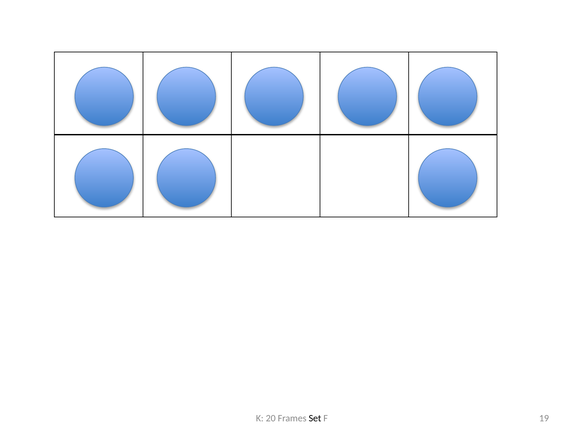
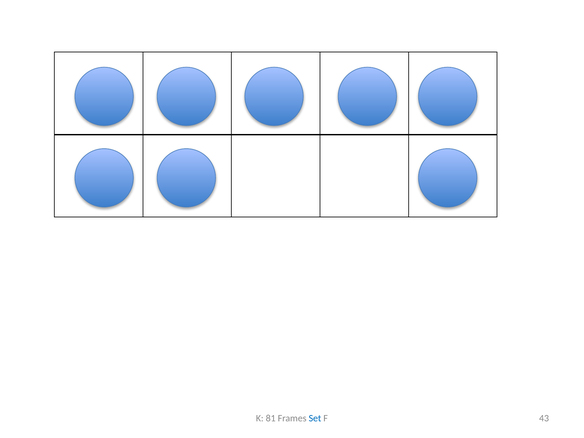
20: 20 -> 81 (271, 418)
Set colour: black -> blue (315, 418)
19: 19 -> 43 (544, 418)
